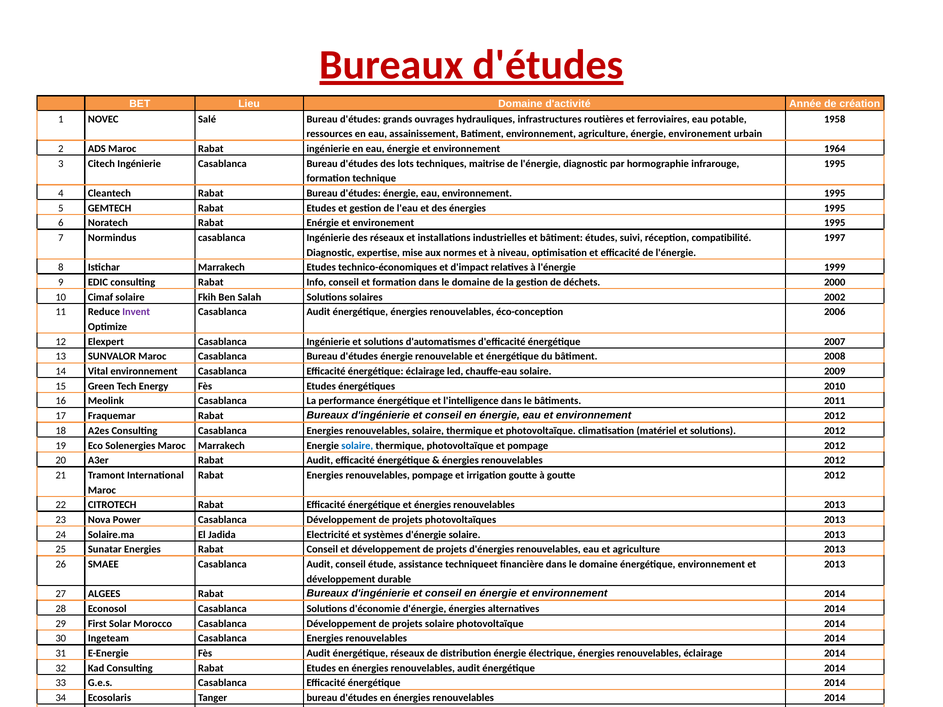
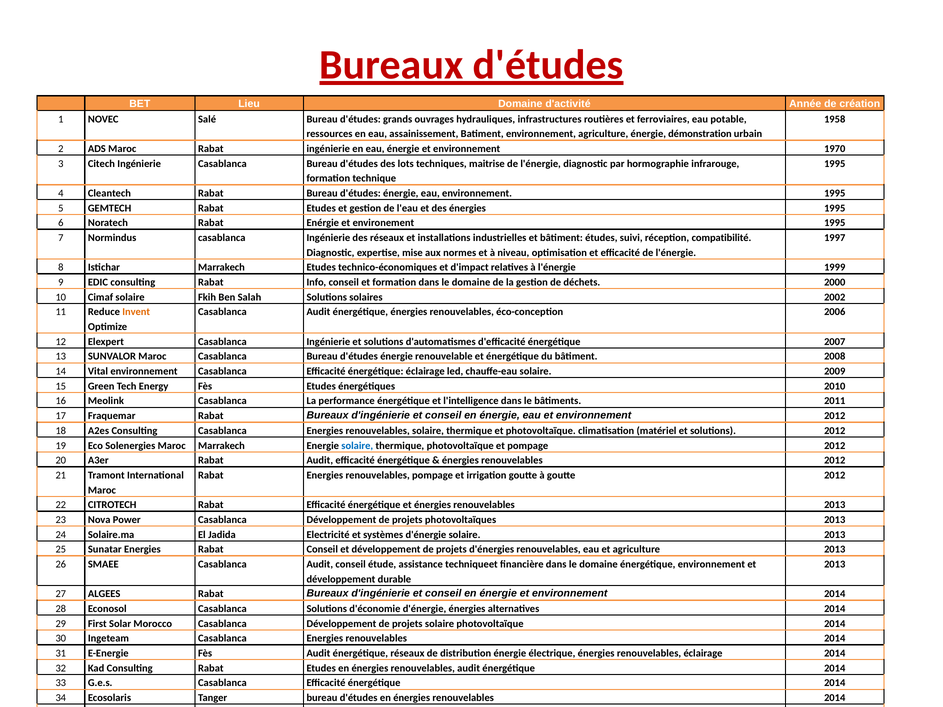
énergie environement: environement -> démonstration (700, 134)
1964: 1964 -> 1970 (835, 149)
Invent colour: purple -> orange (136, 312)
